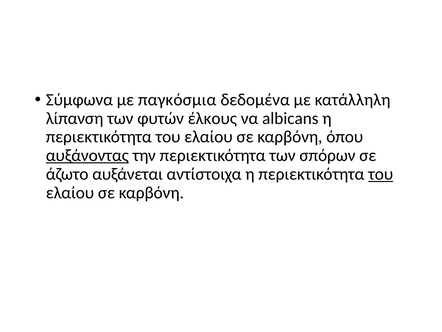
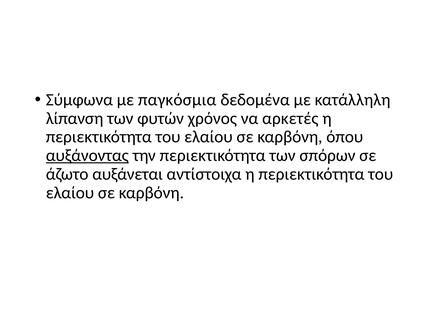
έλκους: έλκους -> χρόνος (212, 118)
albicans: albicans -> αρκετές (290, 118)
του underline: present -> none (381, 174)
